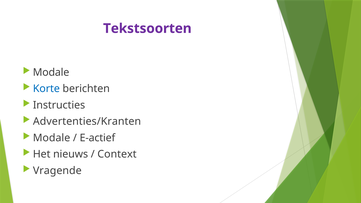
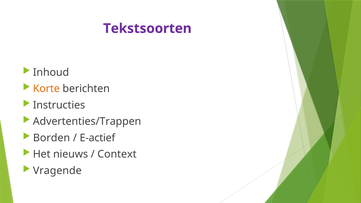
Modale: Modale -> Inhoud (51, 72)
Korte colour: blue -> orange (46, 89)
Advertenties/Kranten: Advertenties/Kranten -> Advertenties/Trappen (87, 121)
Modale: Modale -> Borden (52, 138)
